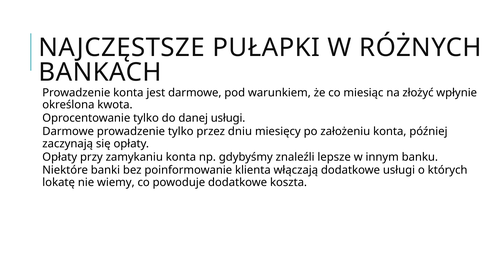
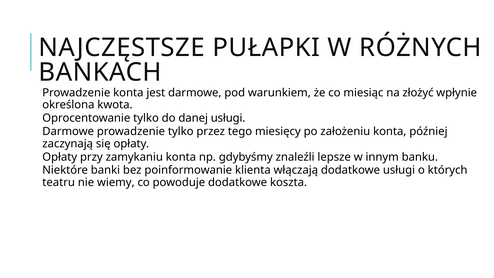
dniu: dniu -> tego (240, 131)
lokatę: lokatę -> teatru (59, 182)
